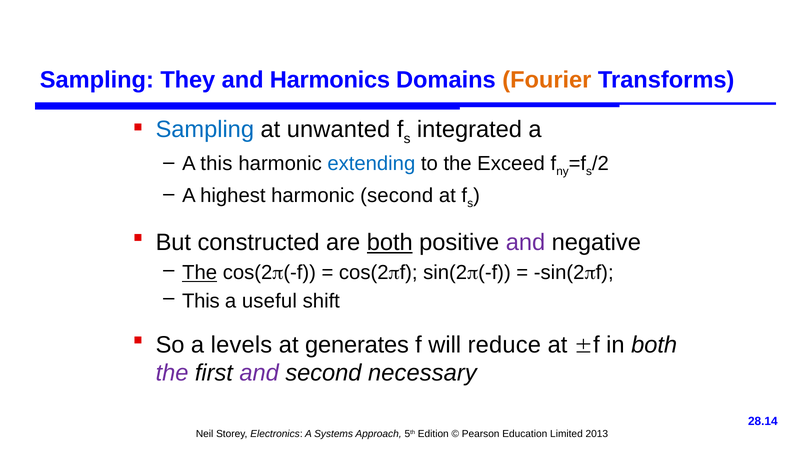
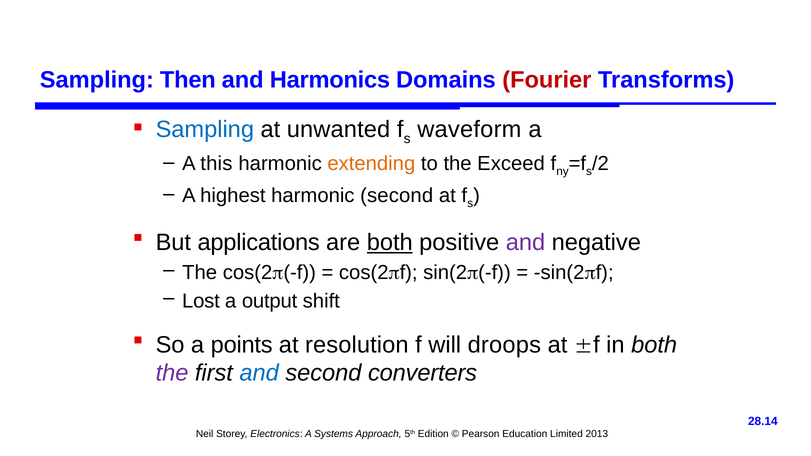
They: They -> Then (188, 80)
Fourier colour: orange -> red (547, 80)
integrated: integrated -> waveform (469, 130)
extending colour: blue -> orange (371, 164)
constructed: constructed -> applications (259, 243)
The underline: present -> none (200, 273)
This: This -> Lost (201, 301)
useful: useful -> output (270, 301)
levels: levels -> points (242, 345)
generates: generates -> resolution (357, 345)
reduce: reduce -> droops (504, 345)
and colour: purple -> blue (259, 373)
necessary: necessary -> converters (423, 373)
